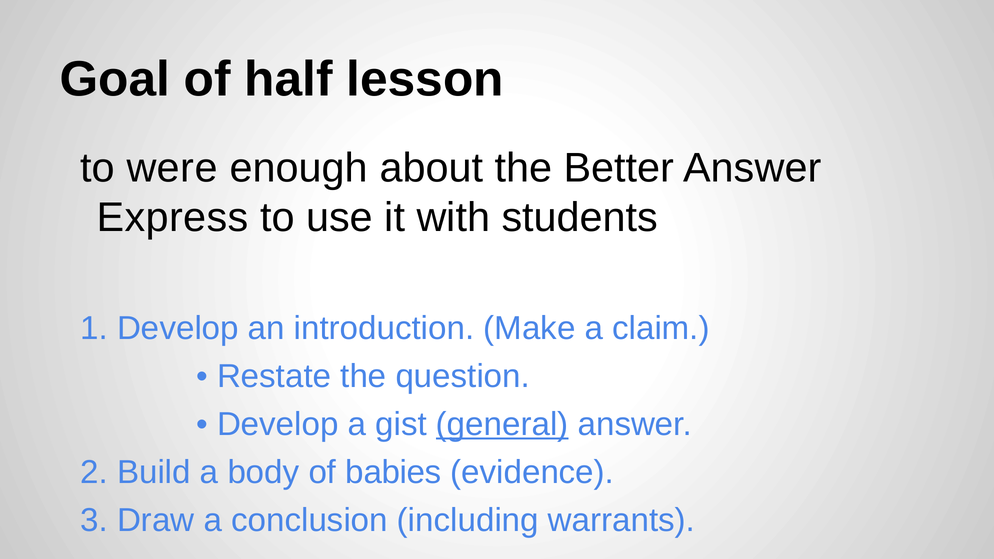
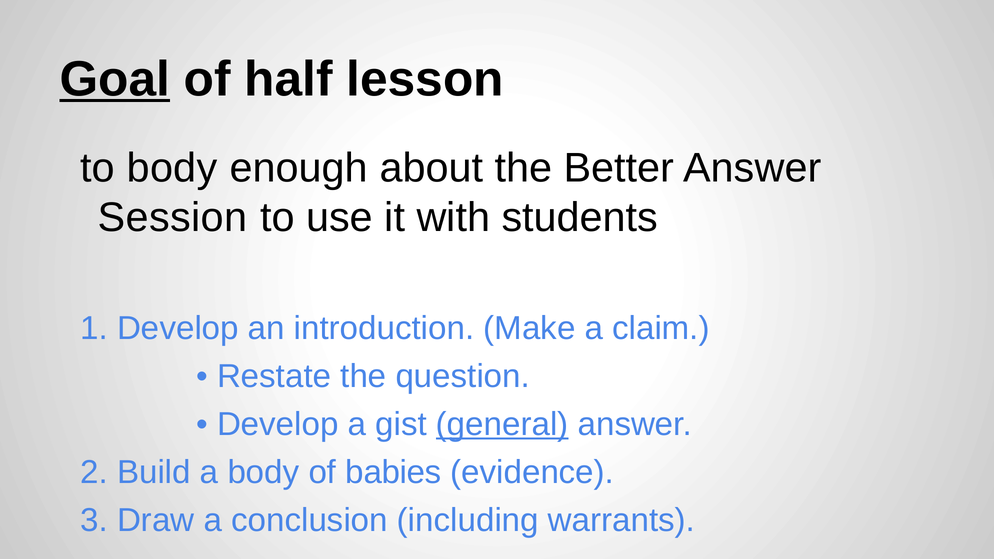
Goal underline: none -> present (115, 79)
to were: were -> body (172, 168)
Express: Express -> Session (173, 218)
